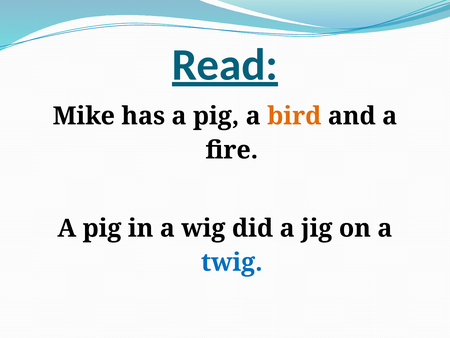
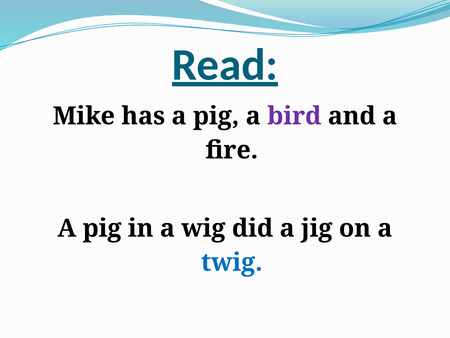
bird colour: orange -> purple (294, 116)
